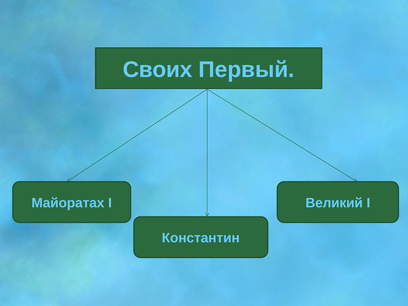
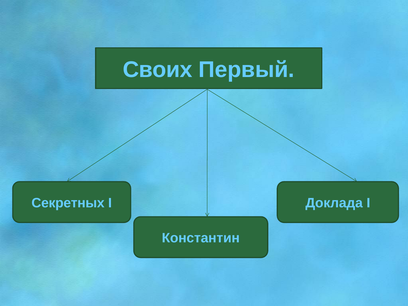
Майоратах: Майоратах -> Секретных (68, 203)
Великий: Великий -> Доклада (334, 203)
